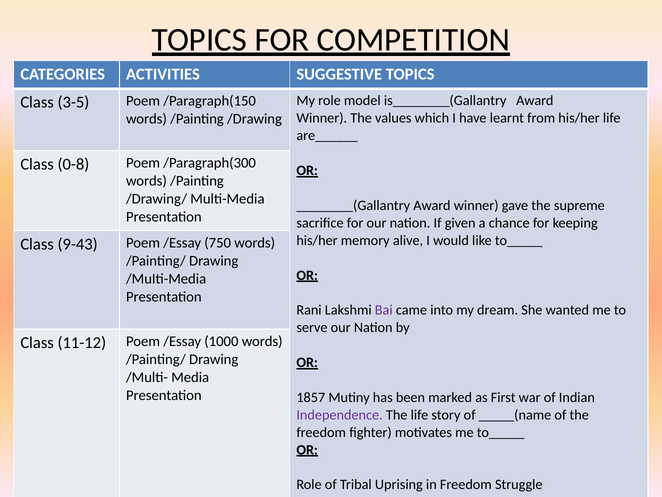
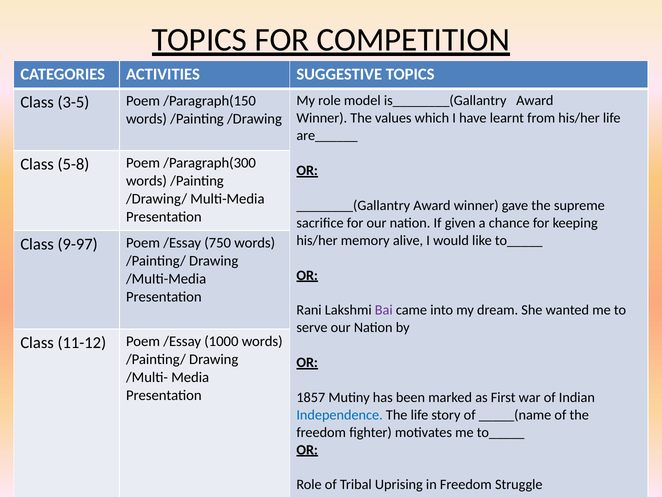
0-8: 0-8 -> 5-8 (73, 164)
9-43: 9-43 -> 9-97 (78, 244)
Independence colour: purple -> blue (340, 415)
